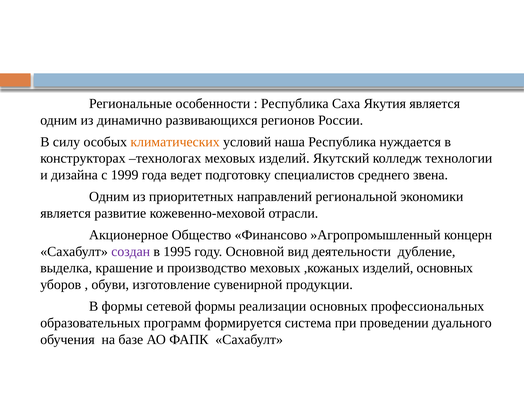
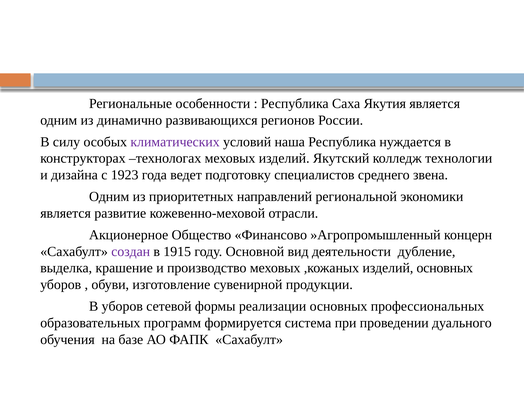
климатических colour: orange -> purple (175, 142)
1999: 1999 -> 1923 (125, 175)
1995: 1995 -> 1915 (177, 252)
В формы: формы -> уборов (122, 306)
